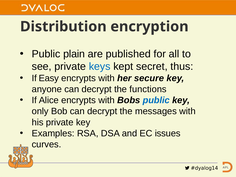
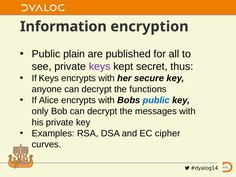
Distribution: Distribution -> Information (63, 27)
keys colour: blue -> purple (100, 67)
If Easy: Easy -> Keys (49, 78)
issues: issues -> cipher (168, 133)
